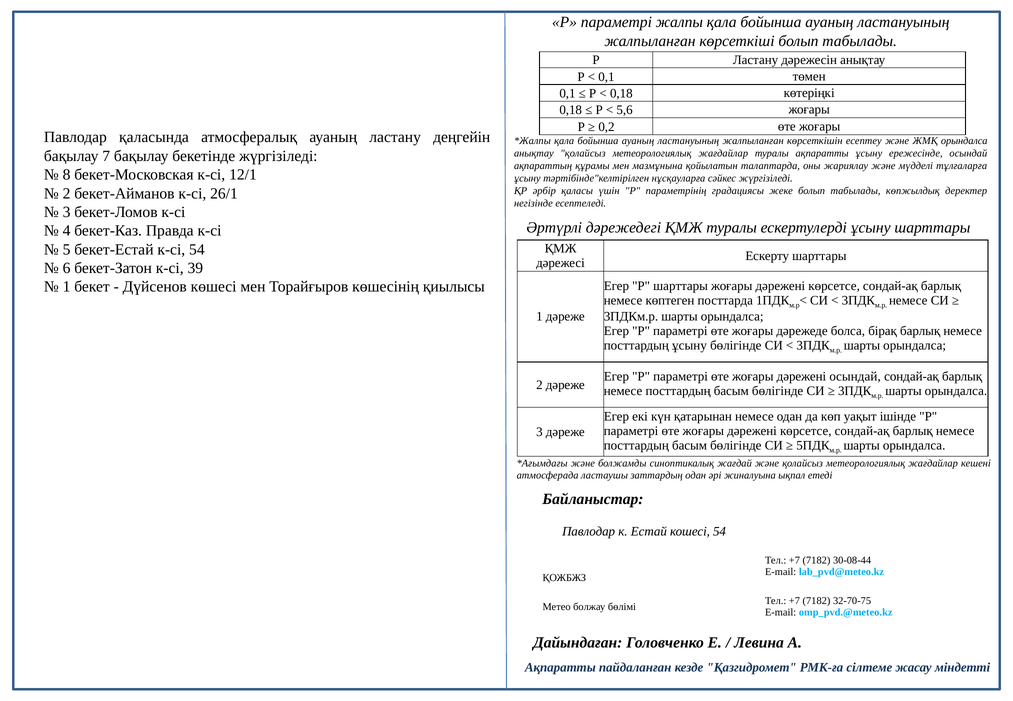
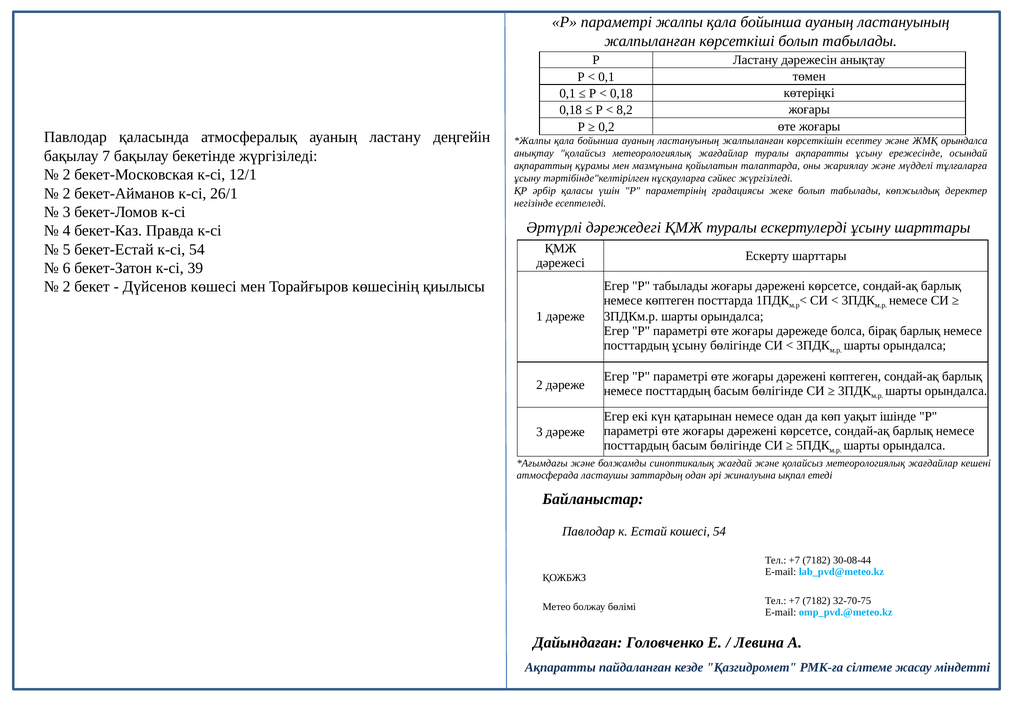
5,6: 5,6 -> 8,2 (625, 110)
8: 8 -> 2 (67, 175)
1: 1 -> 2 (67, 287)
Р шарттары: шарттары -> табылады (681, 286)
дәрежені осындай: осындай -> көптеген (855, 377)
